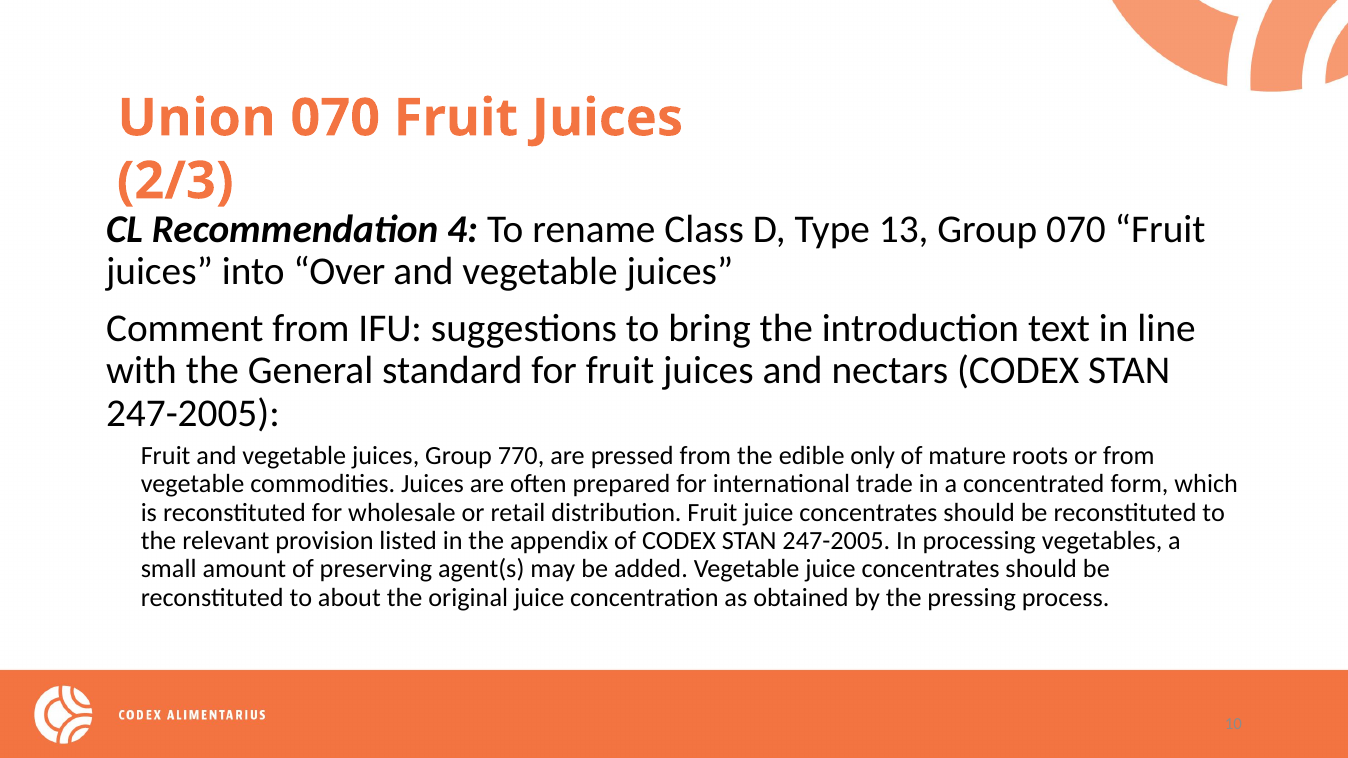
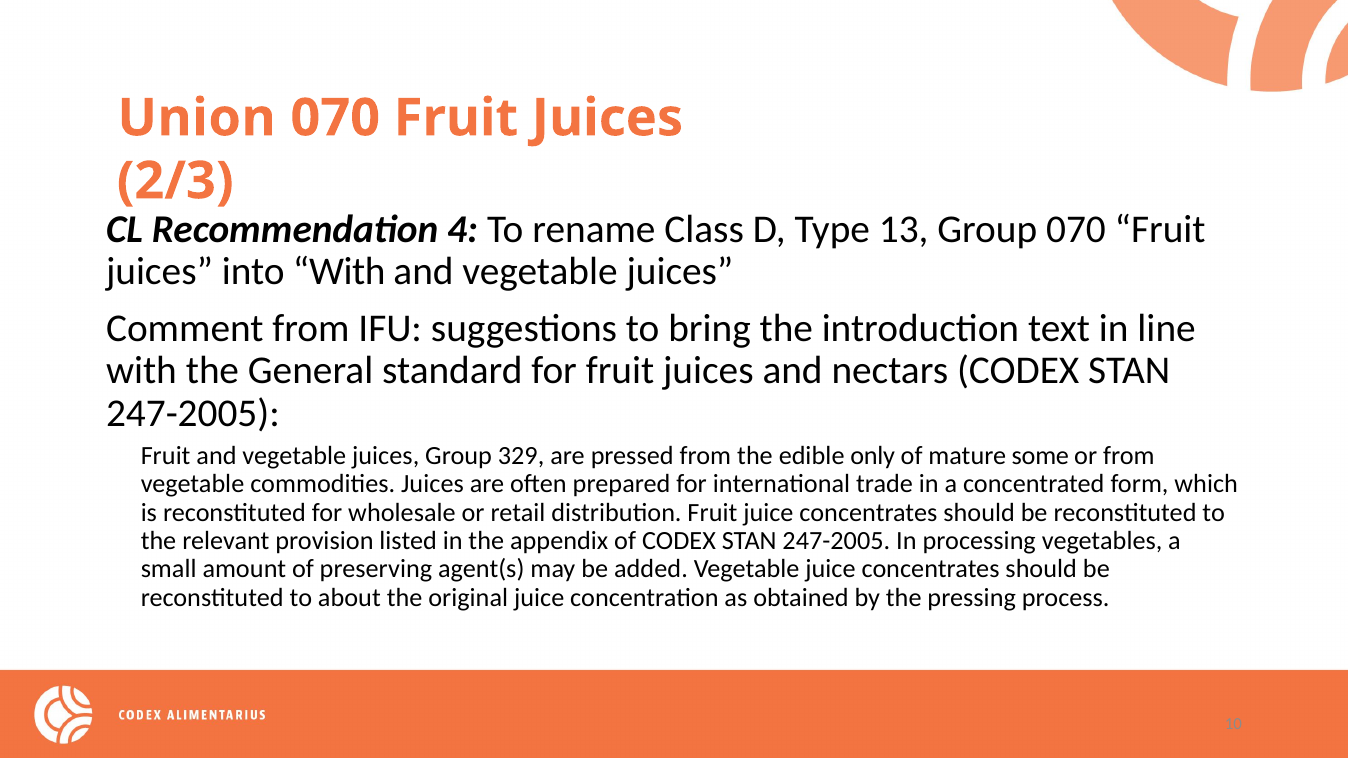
into Over: Over -> With (339, 272)
770: 770 -> 329 (521, 456)
roots: roots -> some (1040, 456)
